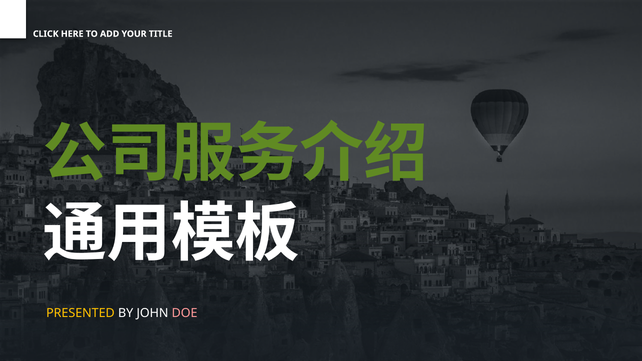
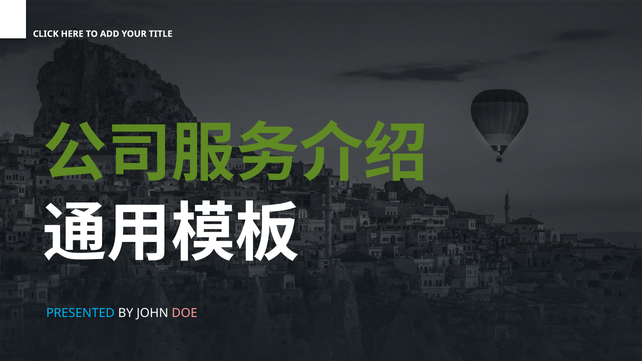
PRESENTED colour: yellow -> light blue (80, 313)
